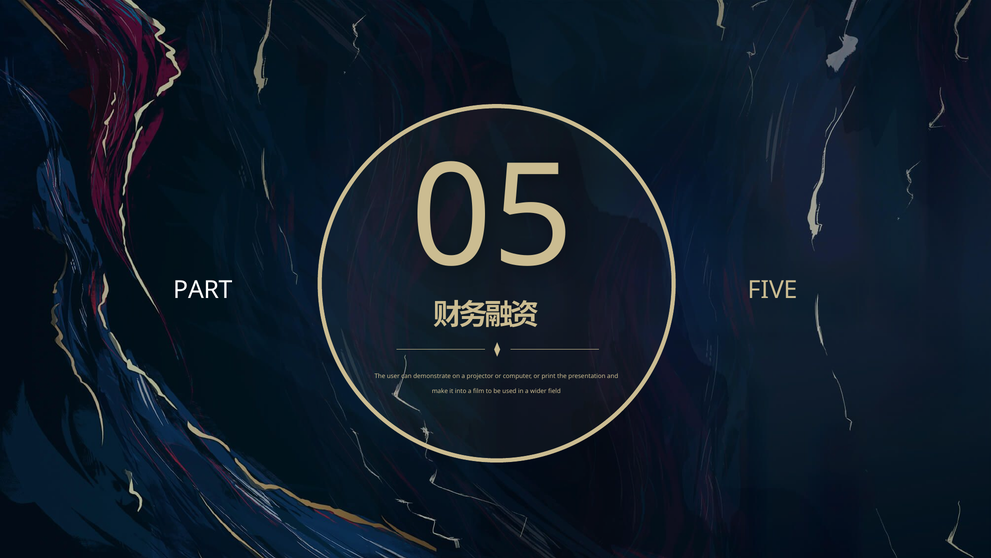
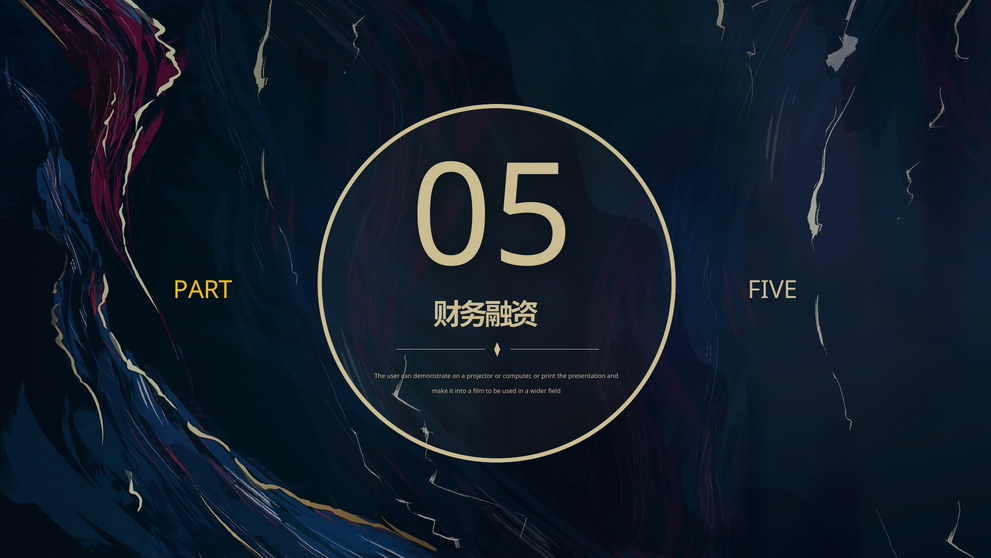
PART colour: white -> yellow (203, 290)
